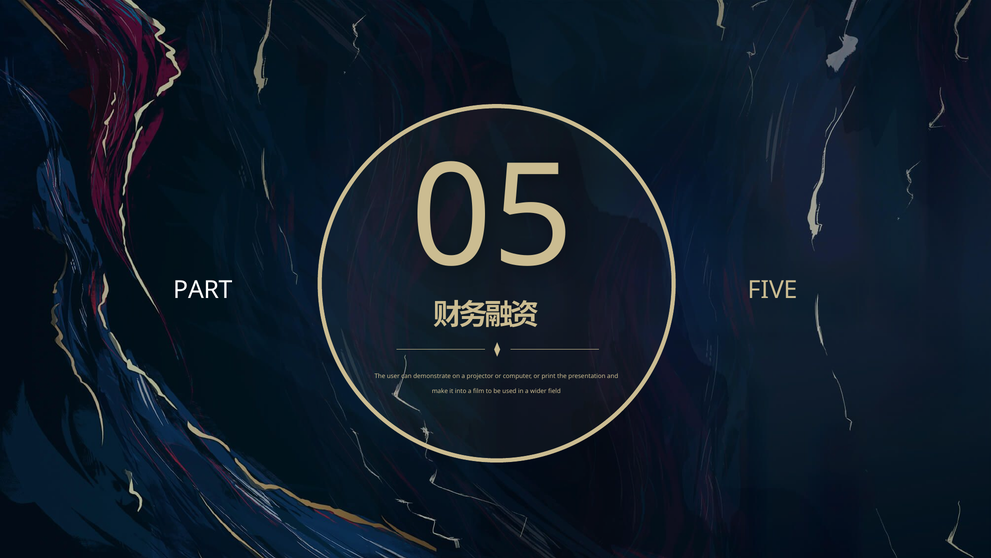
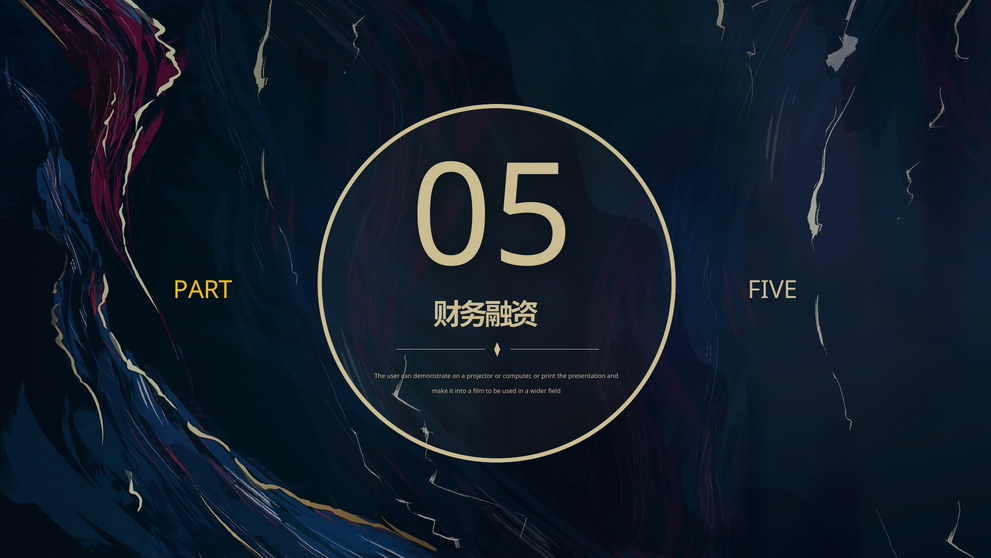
PART colour: white -> yellow (203, 290)
